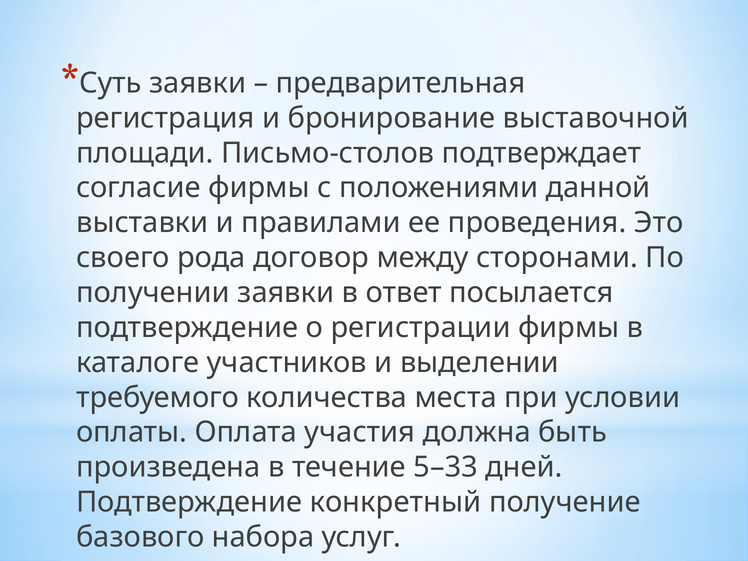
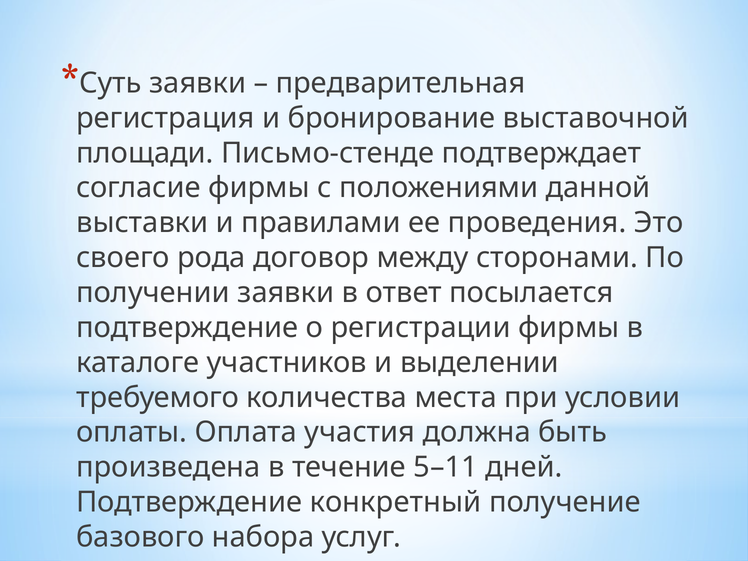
Письмо-столов: Письмо-столов -> Письмо-стенде (328, 153)
5–33: 5–33 -> 5–11 (446, 467)
